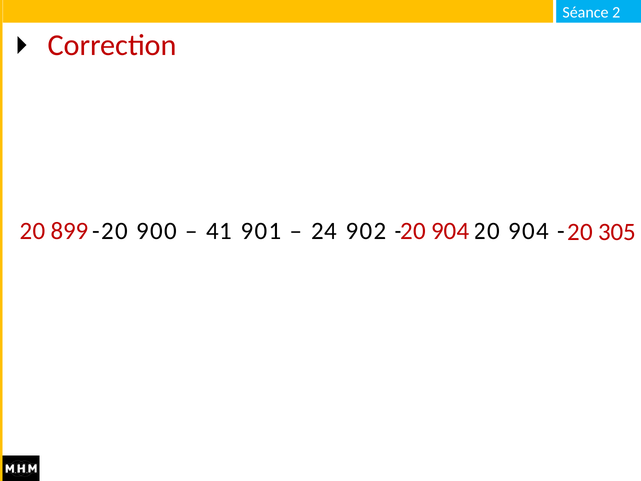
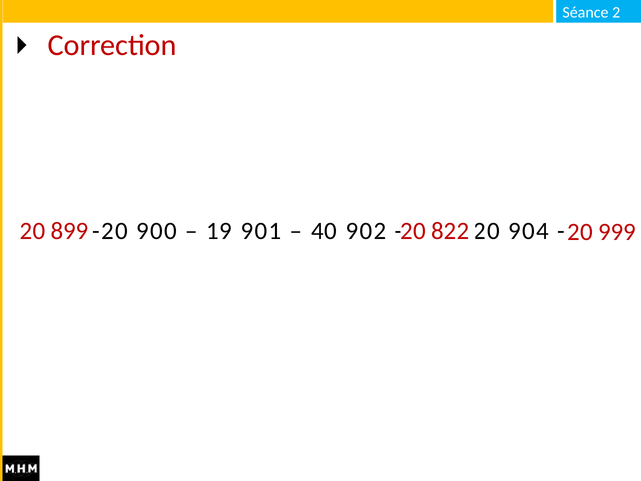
904: 904 -> 822 (450, 231)
305: 305 -> 999 (617, 232)
41: 41 -> 19 (219, 231)
24: 24 -> 40 (324, 231)
